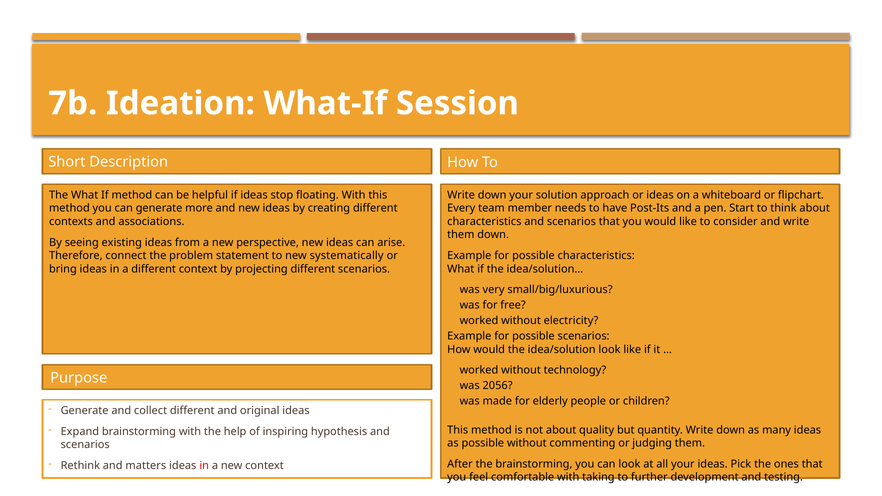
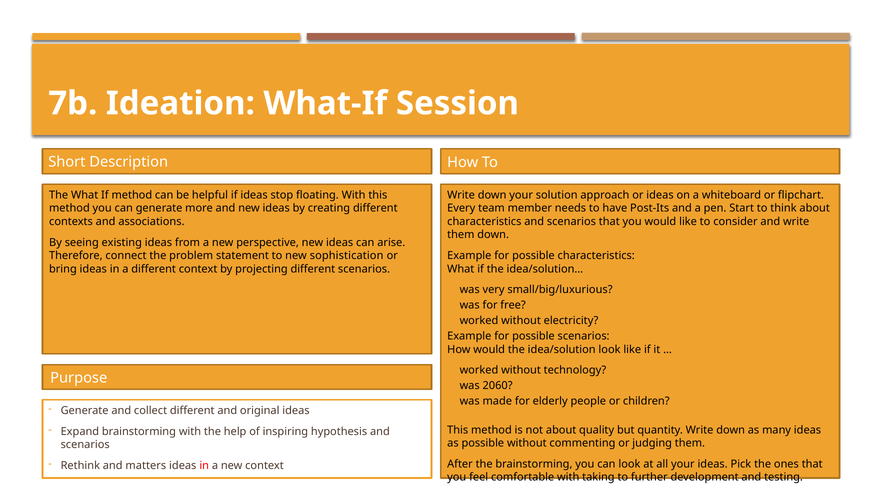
systematically: systematically -> sophistication (347, 256)
2056: 2056 -> 2060 (498, 386)
